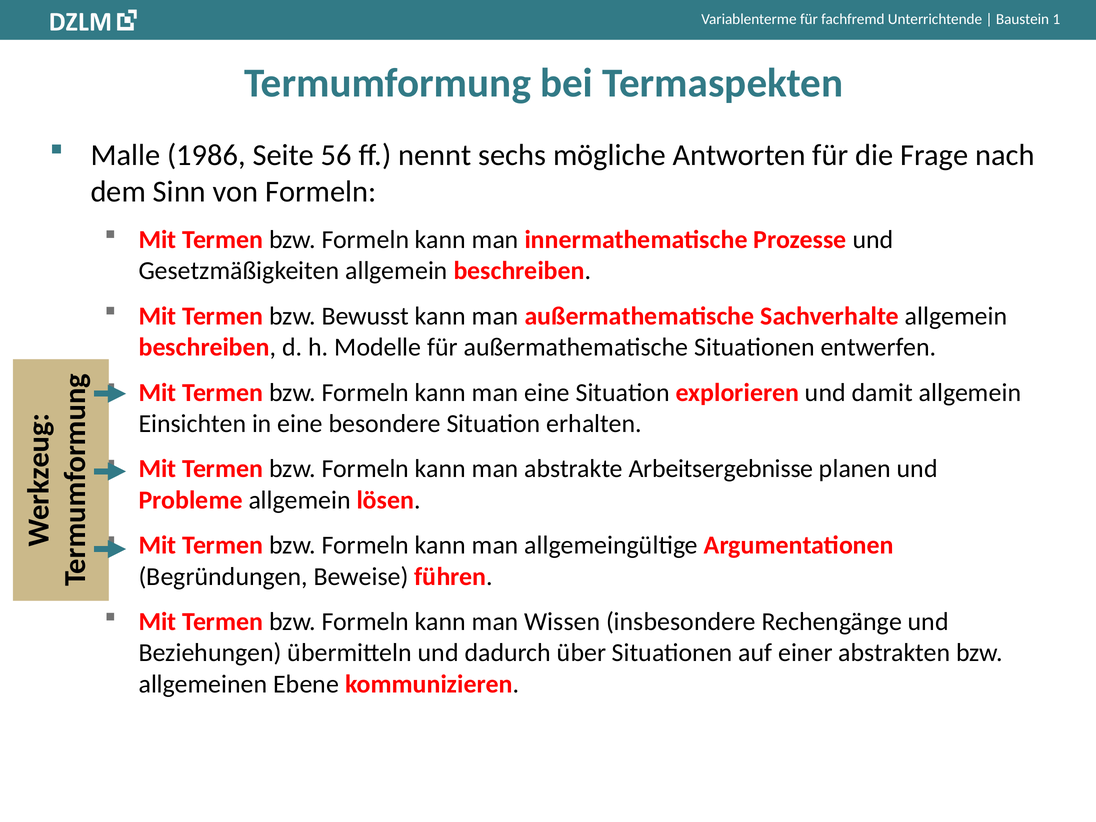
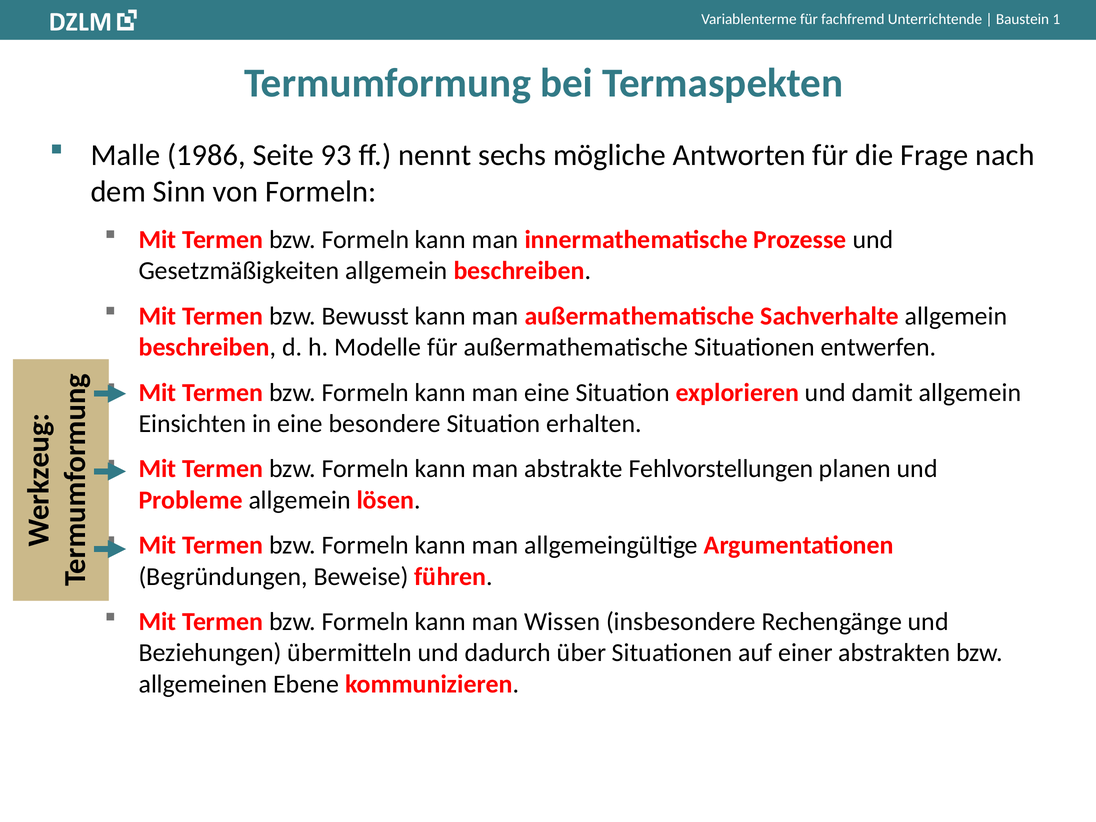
56: 56 -> 93 (336, 155)
Arbeitsergebnisse: Arbeitsergebnisse -> Fehlvorstellungen (721, 469)
